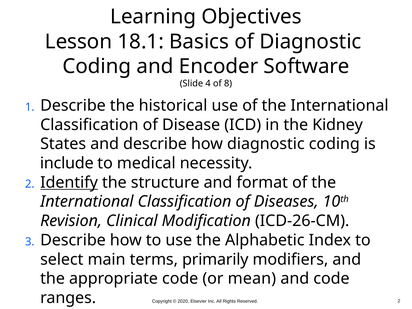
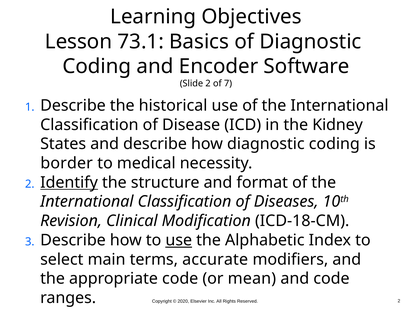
18.1: 18.1 -> 73.1 (141, 42)
Slide 4: 4 -> 2 (208, 83)
8: 8 -> 7 (228, 83)
include: include -> border (67, 163)
ICD-26-CM: ICD-26-CM -> ICD-18-CM (302, 221)
use underline: none -> present (179, 240)
primarily: primarily -> accurate (215, 259)
